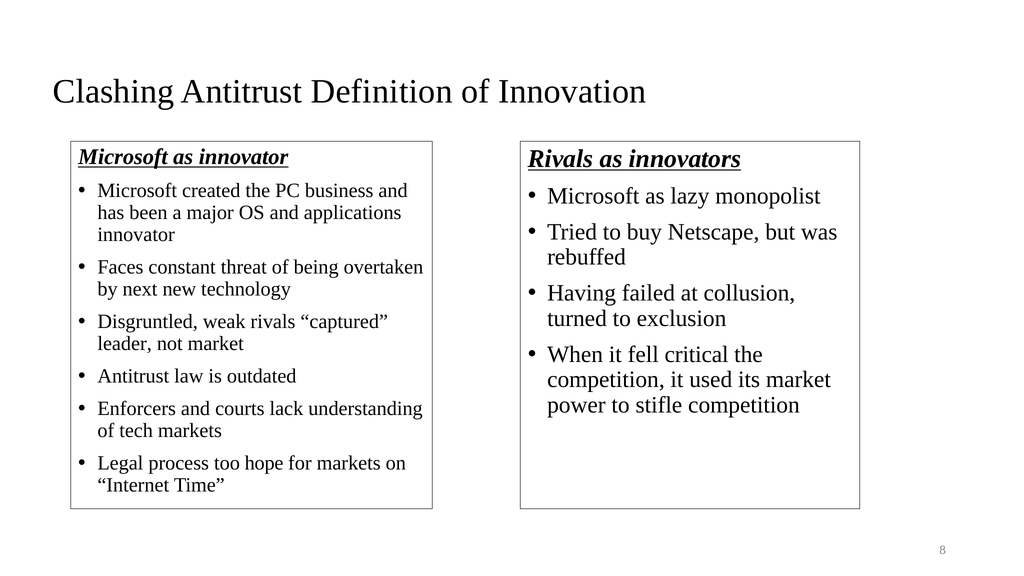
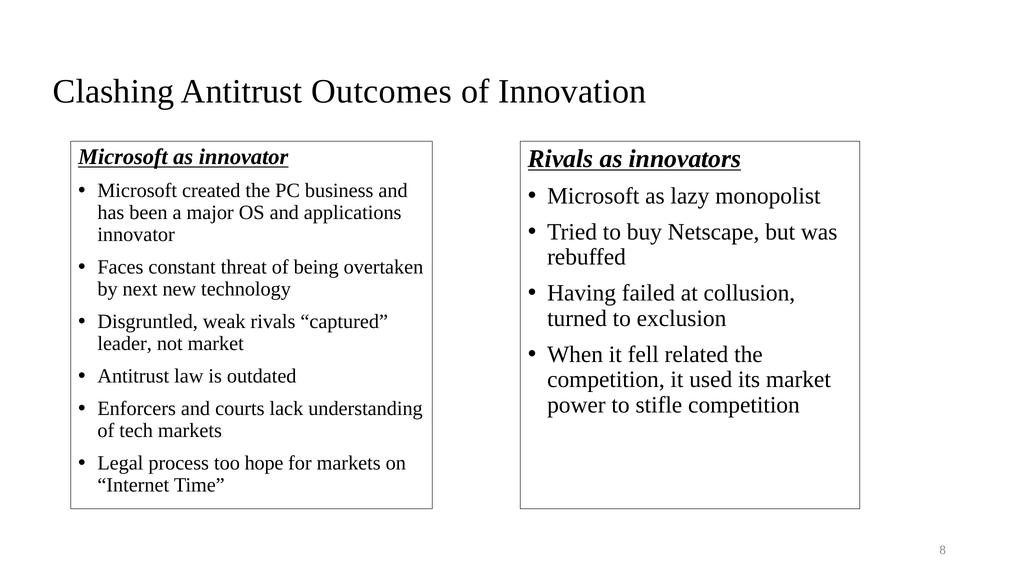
Definition: Definition -> Outcomes (382, 92)
critical: critical -> related (696, 354)
